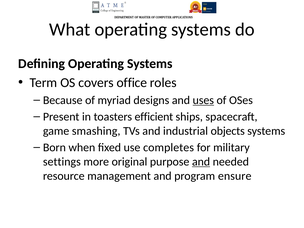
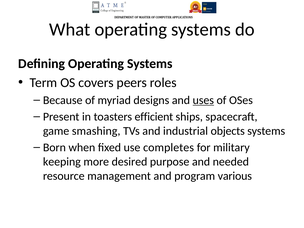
office: office -> peers (132, 83)
settings: settings -> keeping (62, 162)
original: original -> desired (129, 162)
and underline: present -> none (201, 162)
ensure: ensure -> various (235, 176)
